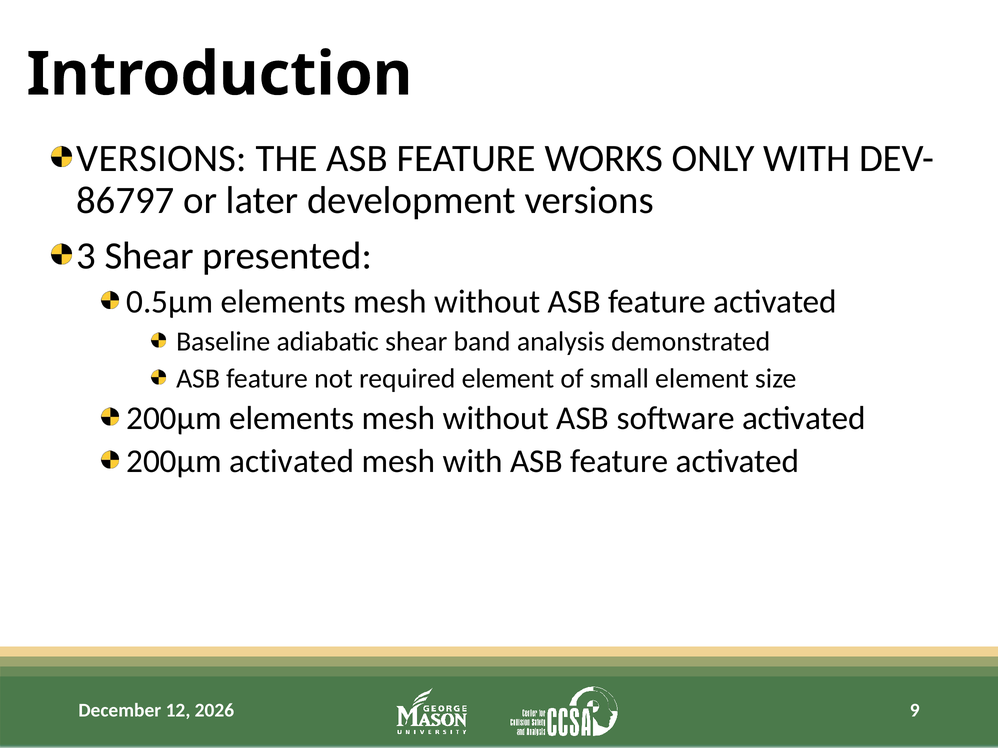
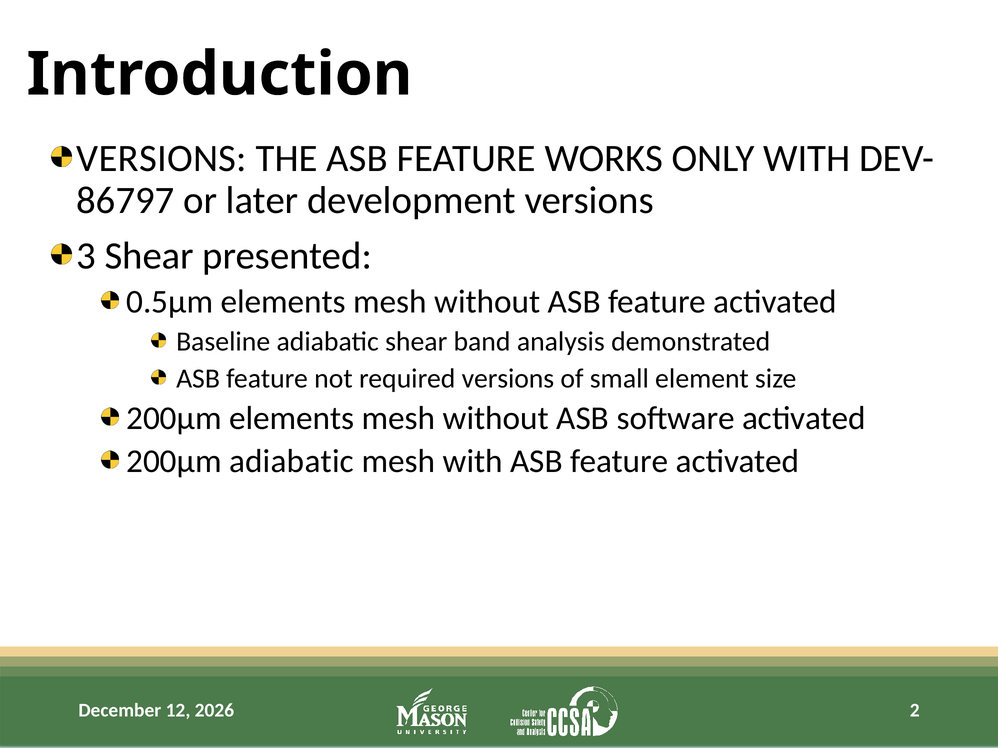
required element: element -> versions (508, 379)
200µm activated: activated -> adiabatic (292, 462)
9: 9 -> 2 (915, 711)
